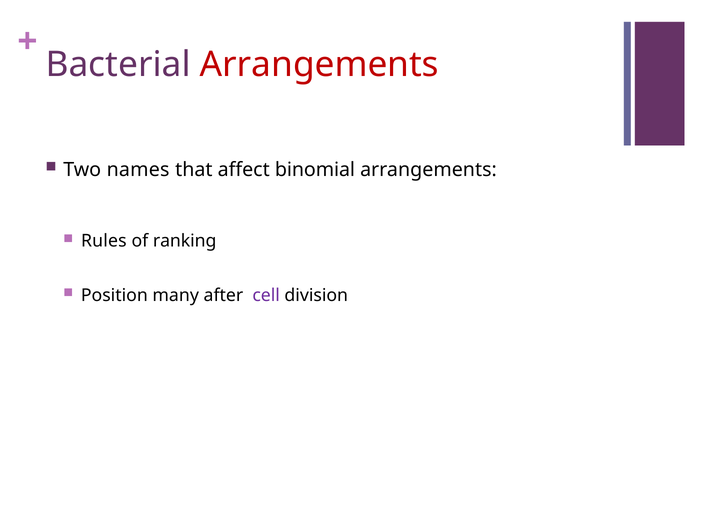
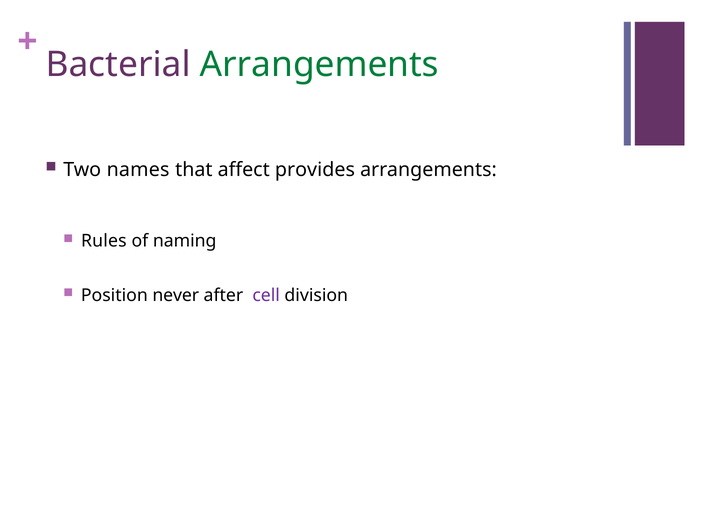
Arrangements colour: red -> green (319, 65)
binomial: binomial -> provides (315, 170)
ranking: ranking -> naming (185, 241)
many: many -> never (176, 295)
